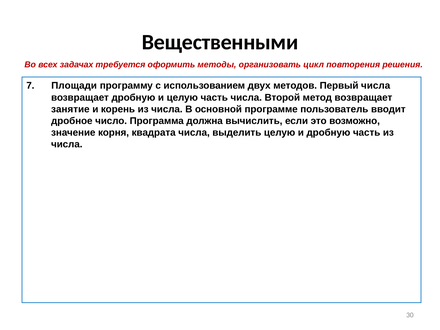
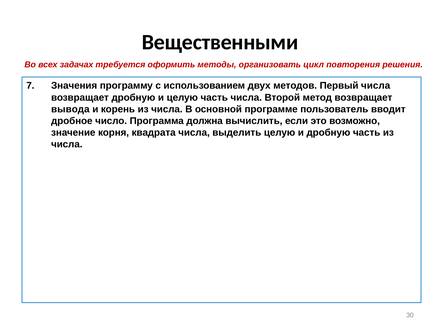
Площади: Площади -> Значения (74, 86)
занятие: занятие -> вывода (70, 109)
